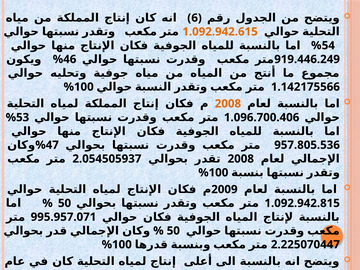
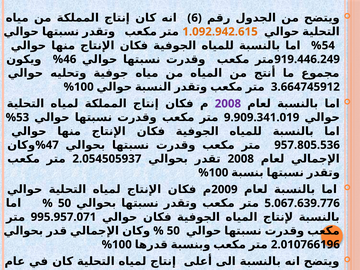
1.142175566: 1.142175566 -> 3.664745912 (305, 87)
2008 colour: orange -> purple (228, 104)
1.096.700.406: 1.096.700.406 -> 9.909.341.019 (262, 117)
1.092.942.815: 1.092.942.815 -> 5.067.639.776 (302, 203)
2.225070447: 2.225070447 -> 2.010766196 (305, 245)
